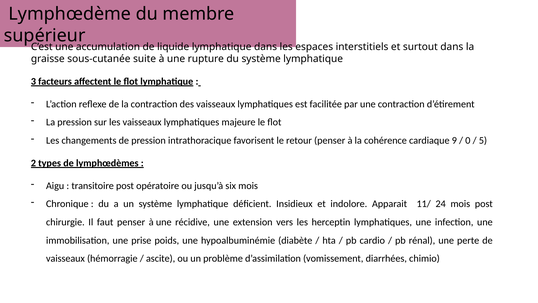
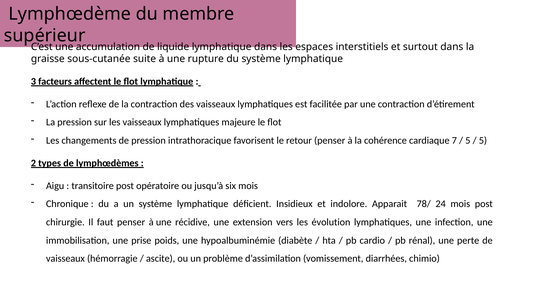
9: 9 -> 7 (454, 140)
0: 0 -> 5 (468, 140)
11/: 11/ -> 78/ (424, 204)
herceptin: herceptin -> évolution (331, 222)
